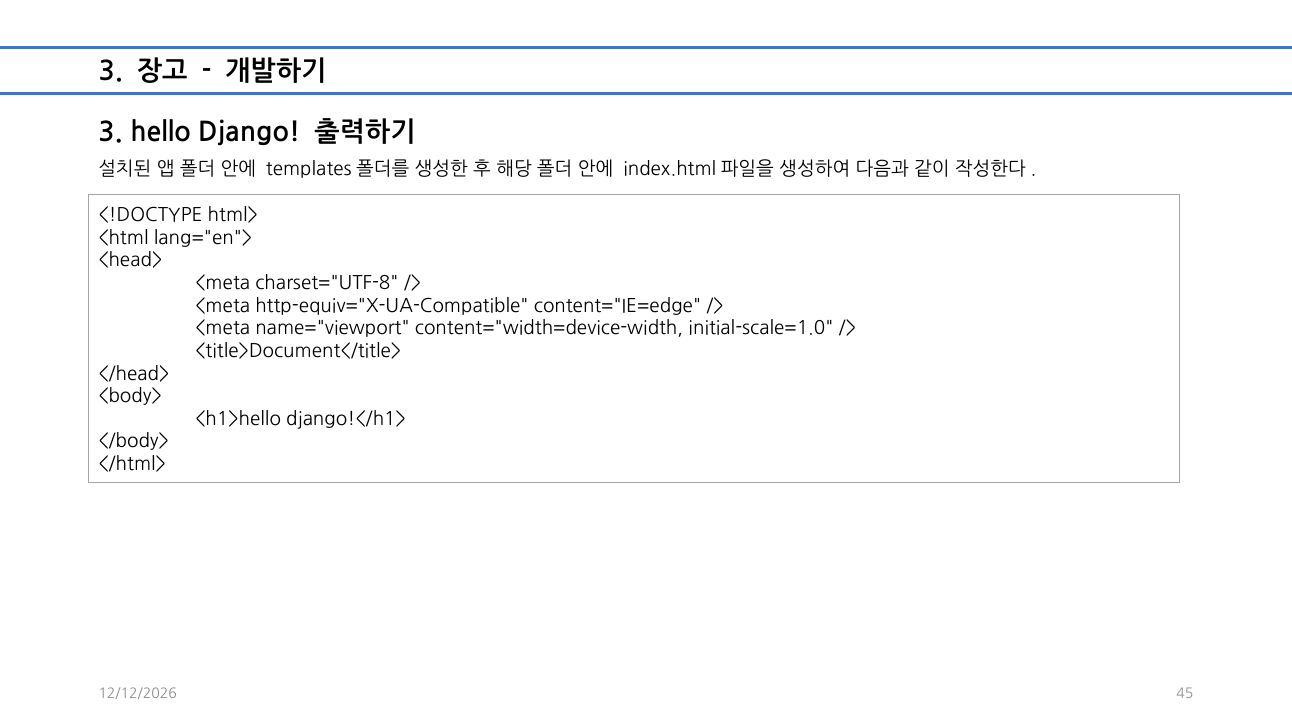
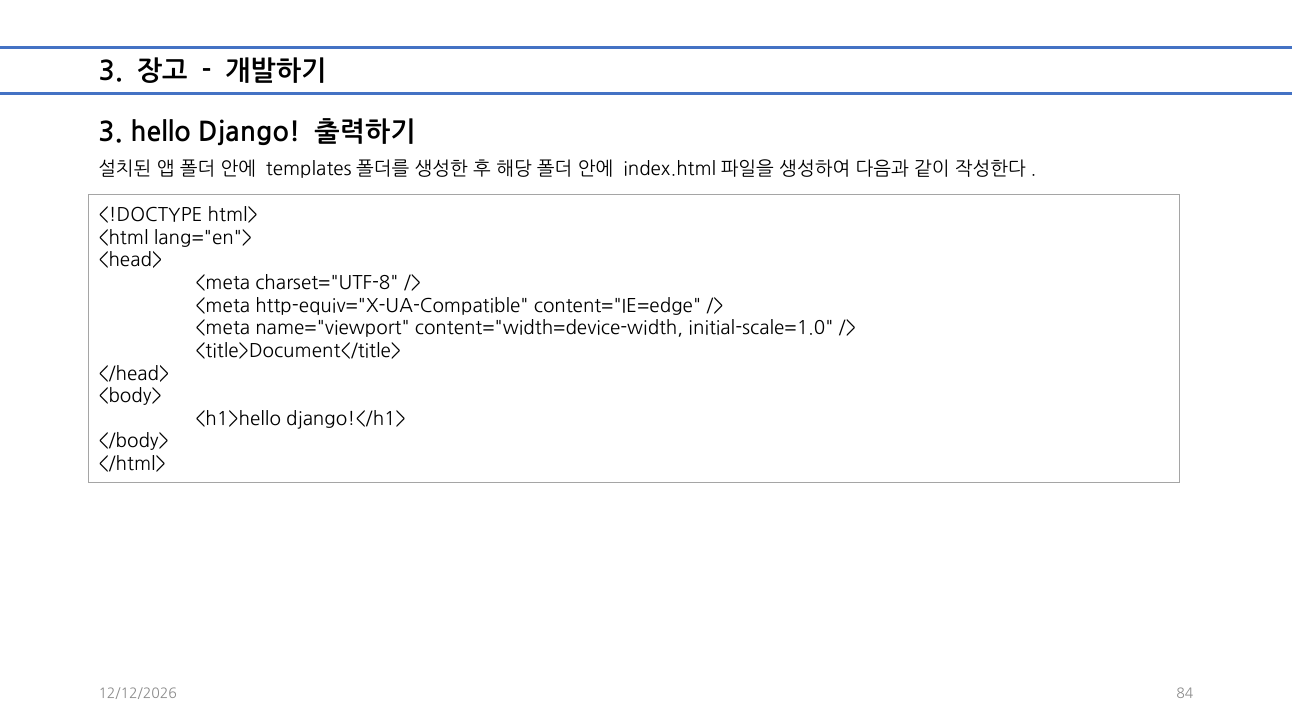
45: 45 -> 84 (1185, 694)
